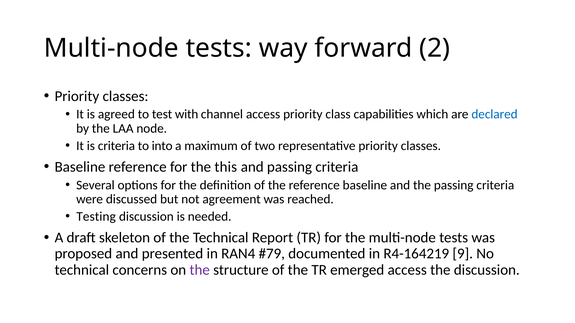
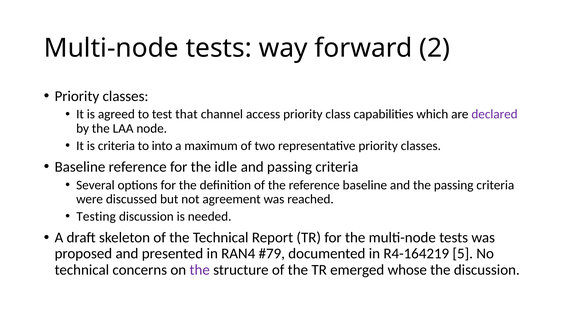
with: with -> that (186, 114)
declared colour: blue -> purple (495, 114)
this: this -> idle (226, 167)
9: 9 -> 5 (463, 254)
emerged access: access -> whose (407, 270)
